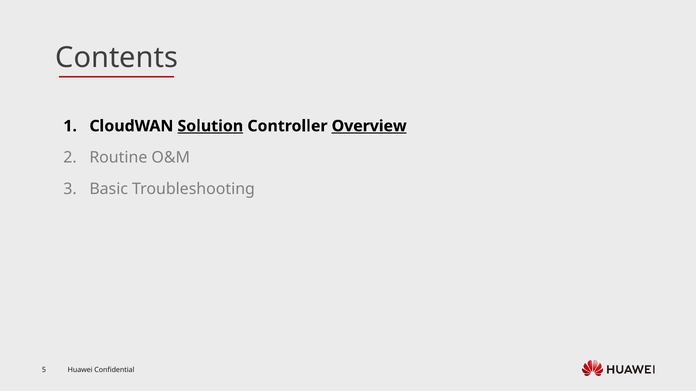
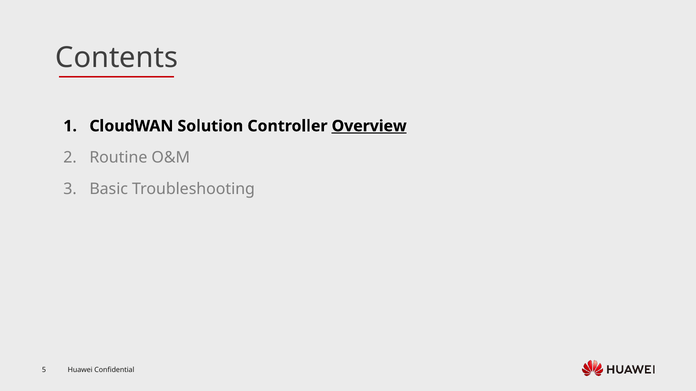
Solution underline: present -> none (210, 126)
